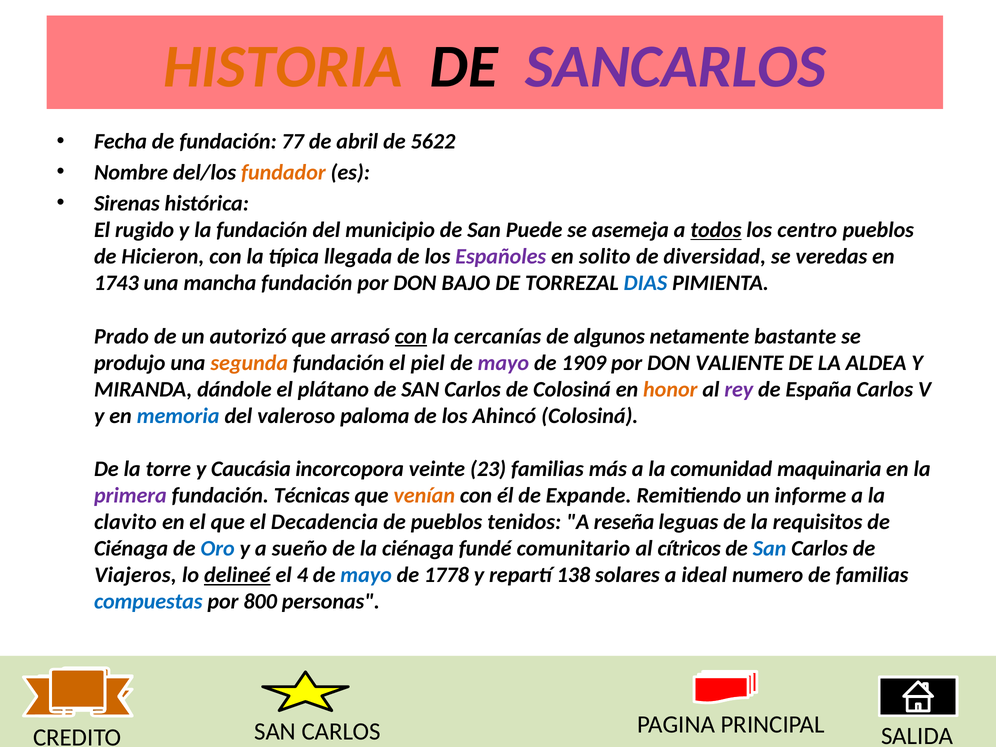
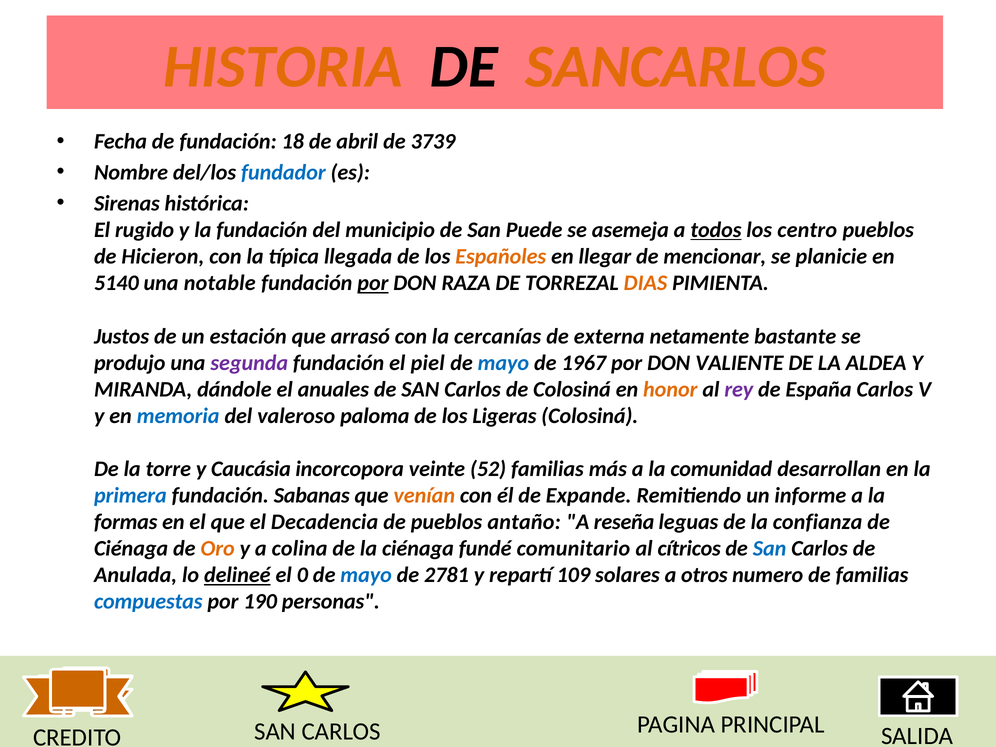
SANCARLOS colour: purple -> orange (676, 66)
77: 77 -> 18 (293, 142)
5622: 5622 -> 3739 (433, 142)
fundador colour: orange -> blue (283, 172)
Españoles colour: purple -> orange (501, 257)
solito: solito -> llegar (605, 257)
diversidad: diversidad -> mencionar (715, 257)
veredas: veredas -> planicie (831, 257)
1743: 1743 -> 5140 (116, 283)
mancha: mancha -> notable (220, 283)
por underline: none -> present (373, 283)
BAJO: BAJO -> RAZA (466, 283)
DIAS colour: blue -> orange (645, 283)
Prado: Prado -> Justos (122, 336)
autorizó: autorizó -> estación (248, 336)
con underline: present -> none (411, 336)
algunos: algunos -> externa (609, 336)
segunda colour: orange -> purple (249, 363)
mayo colour: purple -> blue (503, 363)
1909: 1909 -> 1967 (584, 363)
plátano: plátano -> anuales (333, 389)
Ahincó: Ahincó -> Ligeras (504, 416)
23: 23 -> 52 (488, 469)
maquinaria: maquinaria -> desarrollan (829, 469)
primera colour: purple -> blue (130, 495)
Técnicas: Técnicas -> Sabanas (312, 495)
clavito: clavito -> formas (126, 522)
tenidos: tenidos -> antaño (524, 522)
requisitos: requisitos -> confianza (818, 522)
Oro colour: blue -> orange (218, 549)
sueño: sueño -> colina (300, 549)
Viajeros: Viajeros -> Anulada (136, 575)
4: 4 -> 0 (302, 575)
1778: 1778 -> 2781 (446, 575)
138: 138 -> 109 (573, 575)
ideal: ideal -> otros (704, 575)
800: 800 -> 190 (260, 602)
